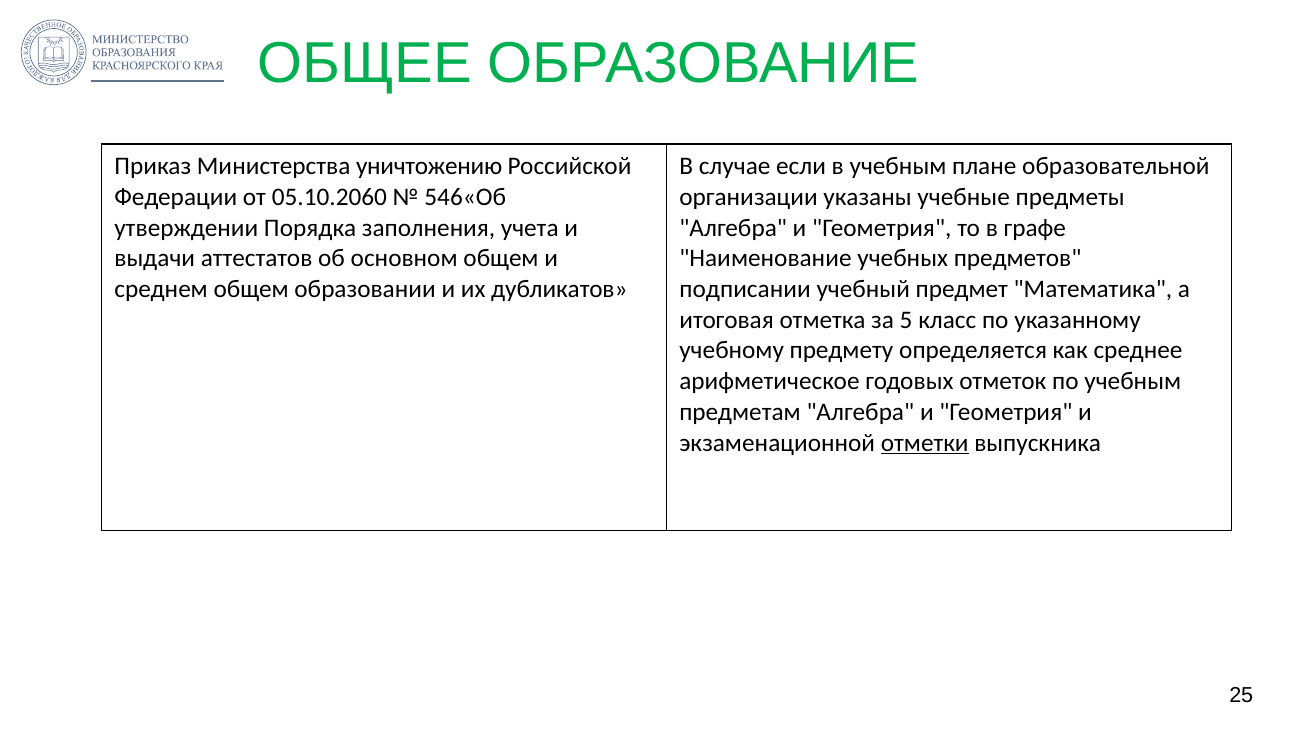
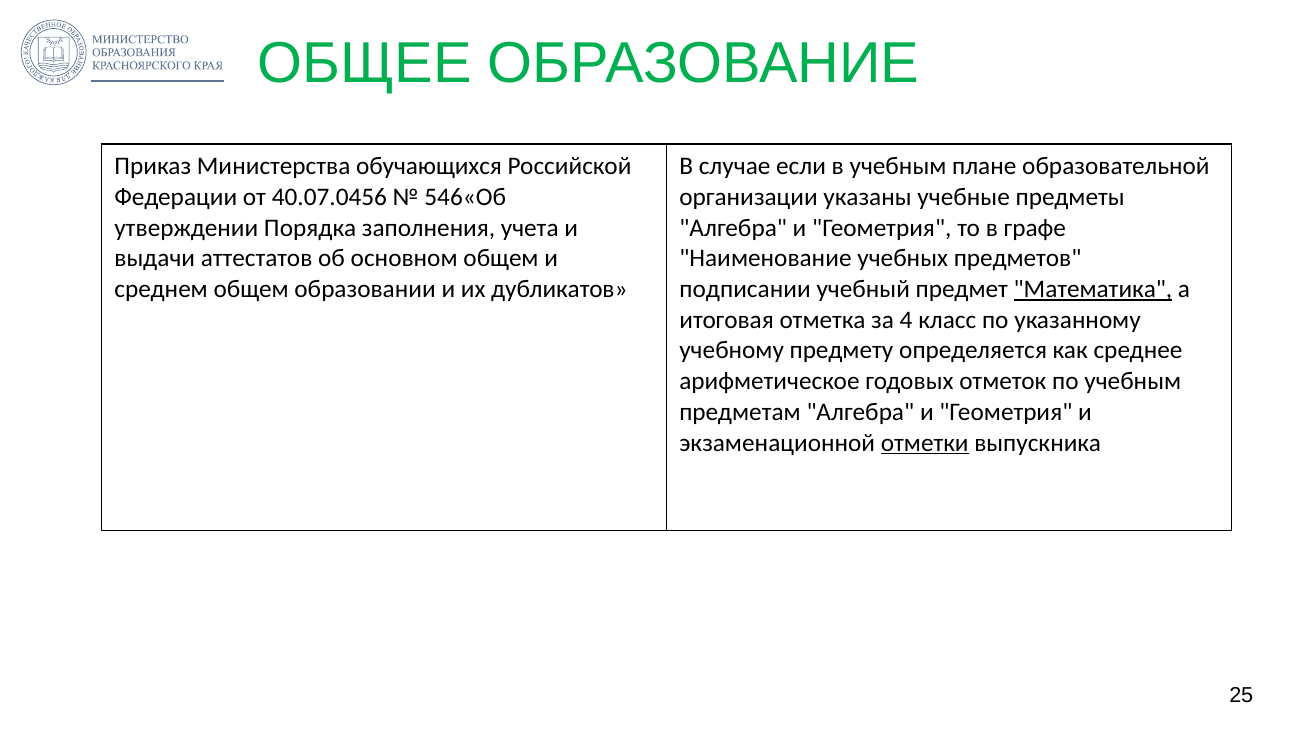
уничтожению: уничтожению -> обучающихся (429, 167)
05.10.2060: 05.10.2060 -> 40.07.0456 (329, 197)
Математика underline: none -> present (1093, 289)
5: 5 -> 4 (906, 320)
